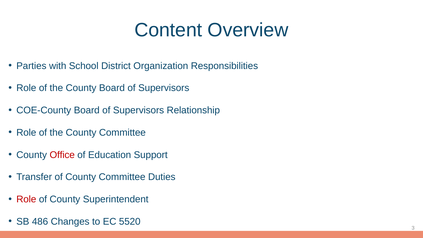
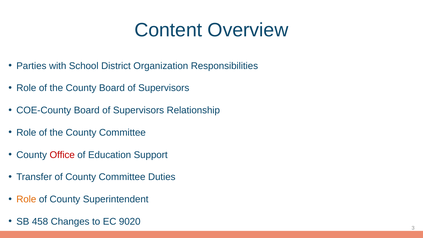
Role colour: red -> orange (26, 199)
486: 486 -> 458 (40, 222)
5520: 5520 -> 9020 (130, 222)
